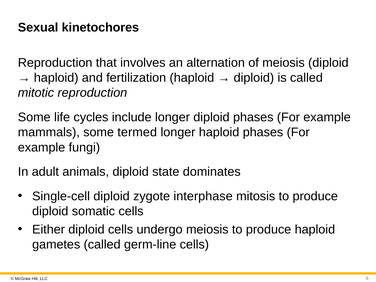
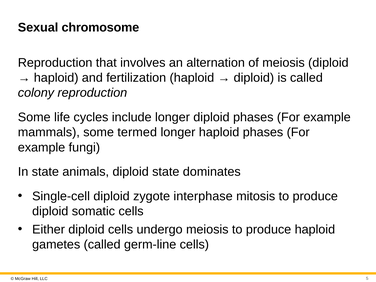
kinetochores: kinetochores -> chromosome (100, 27)
mitotic: mitotic -> colony (36, 93)
In adult: adult -> state (45, 172)
